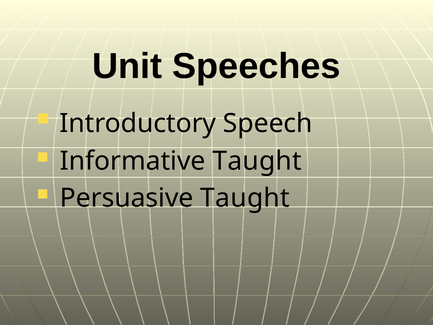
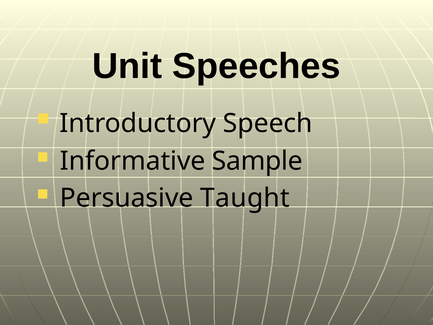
Informative Taught: Taught -> Sample (257, 161)
